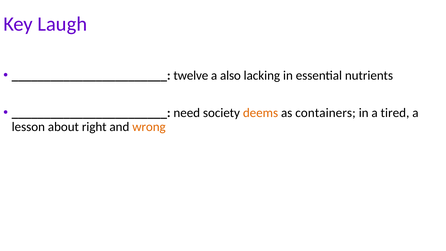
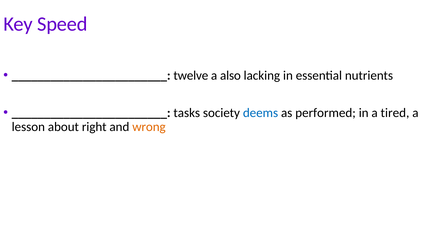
Laugh: Laugh -> Speed (62, 24)
need: need -> tasks (187, 113)
deems colour: orange -> blue (261, 113)
containers: containers -> performed (326, 113)
